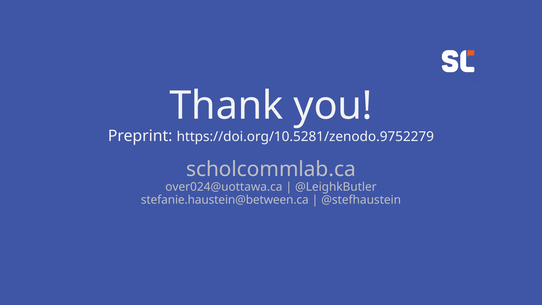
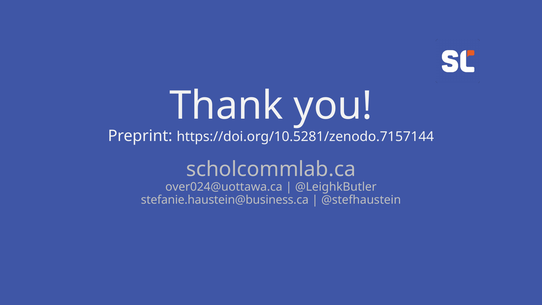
https://doi.org/10.5281/zenodo.9752279: https://doi.org/10.5281/zenodo.9752279 -> https://doi.org/10.5281/zenodo.7157144 (305, 137)
stefanie.haustein@between.ca: stefanie.haustein@between.ca -> stefanie.haustein@business.ca (225, 200)
